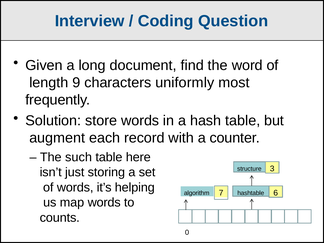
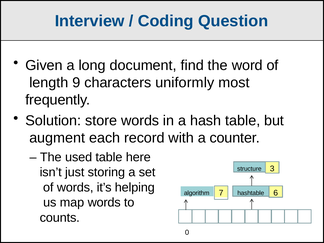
such: such -> used (79, 157)
